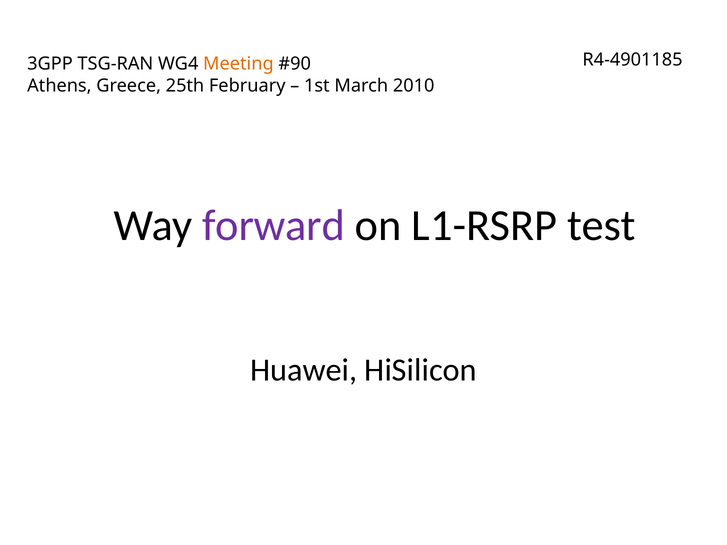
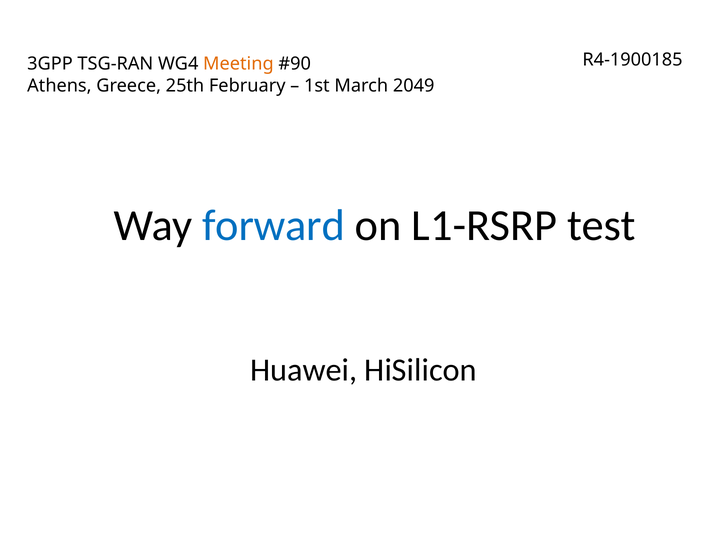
R4-4901185: R4-4901185 -> R4-1900185 (633, 60)
2010: 2010 -> 2049 (414, 86)
forward colour: purple -> blue (274, 226)
